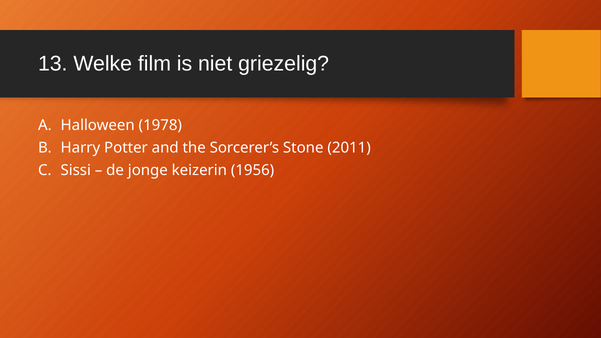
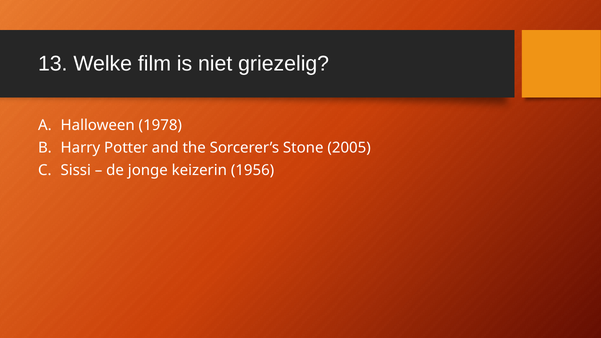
2011: 2011 -> 2005 (349, 148)
